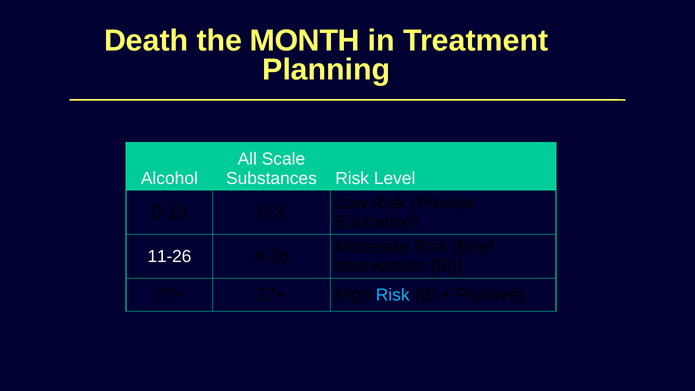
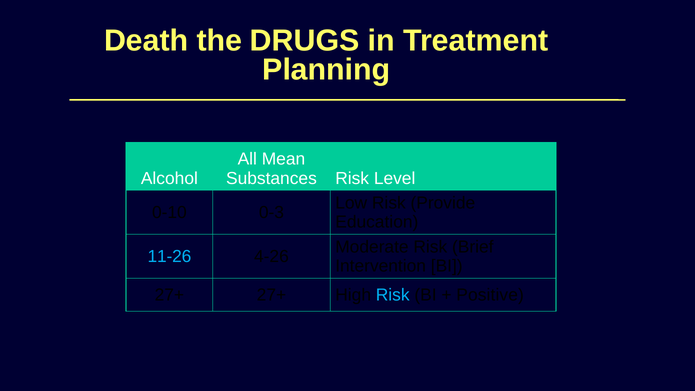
MONTH: MONTH -> DRUGS (305, 41)
Scale: Scale -> Mean (283, 159)
11-26 colour: white -> light blue (169, 256)
